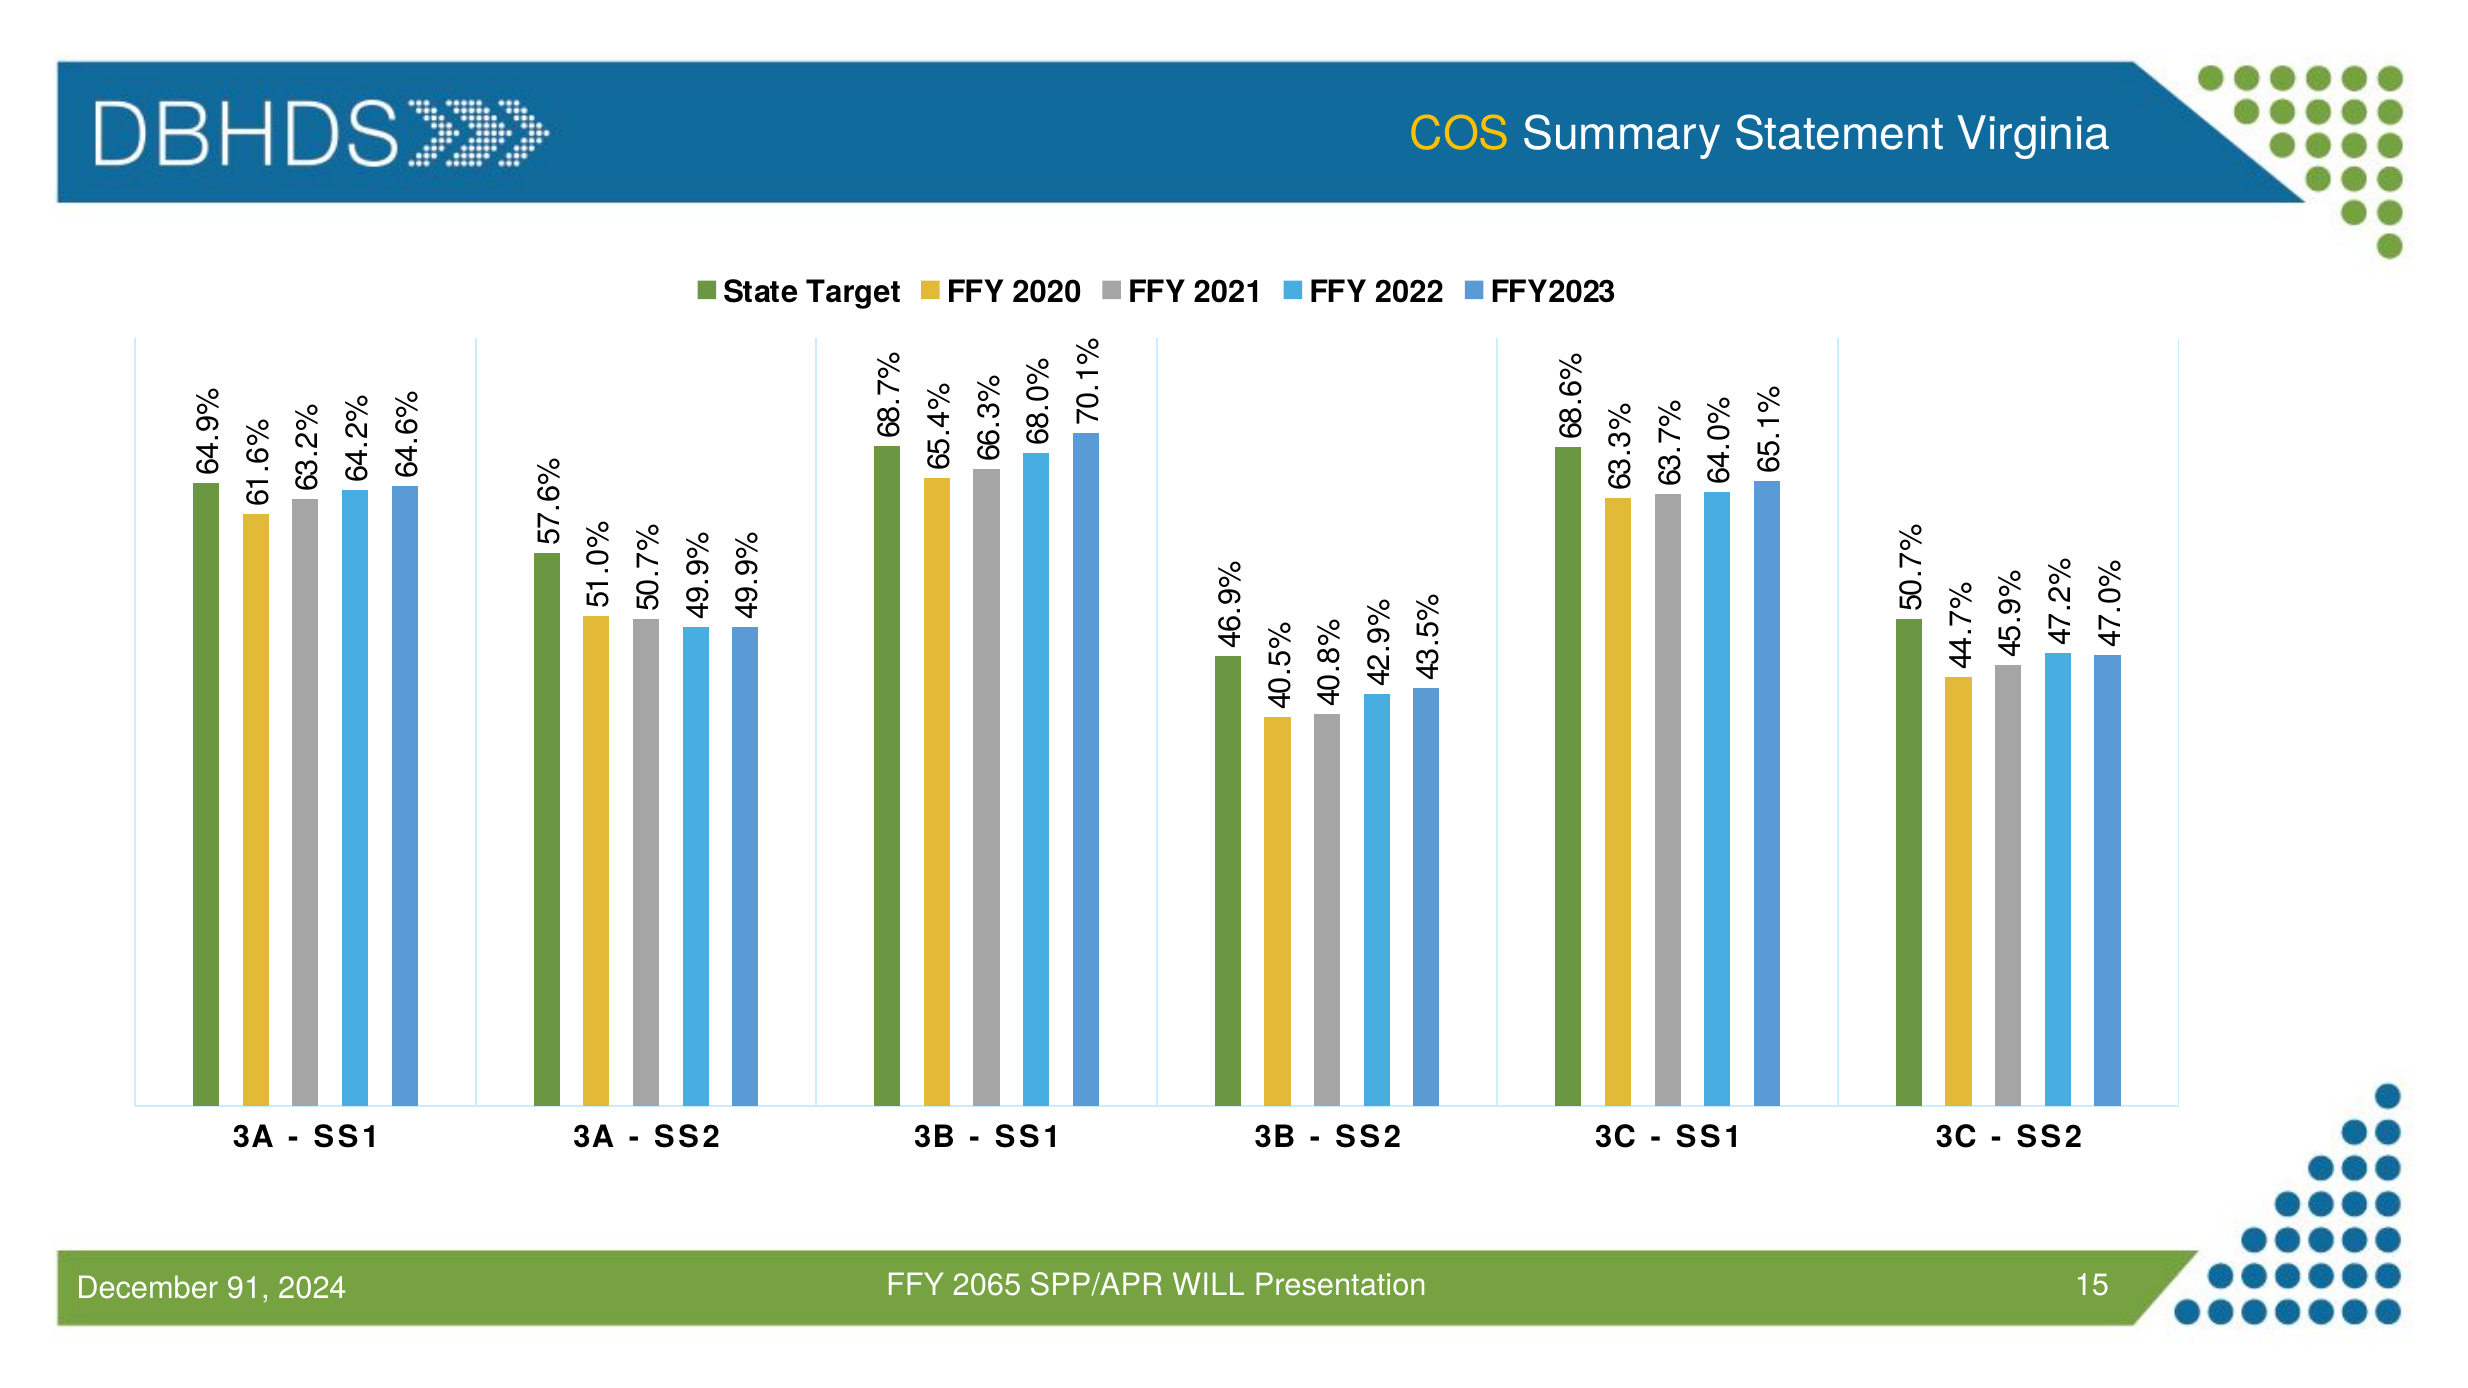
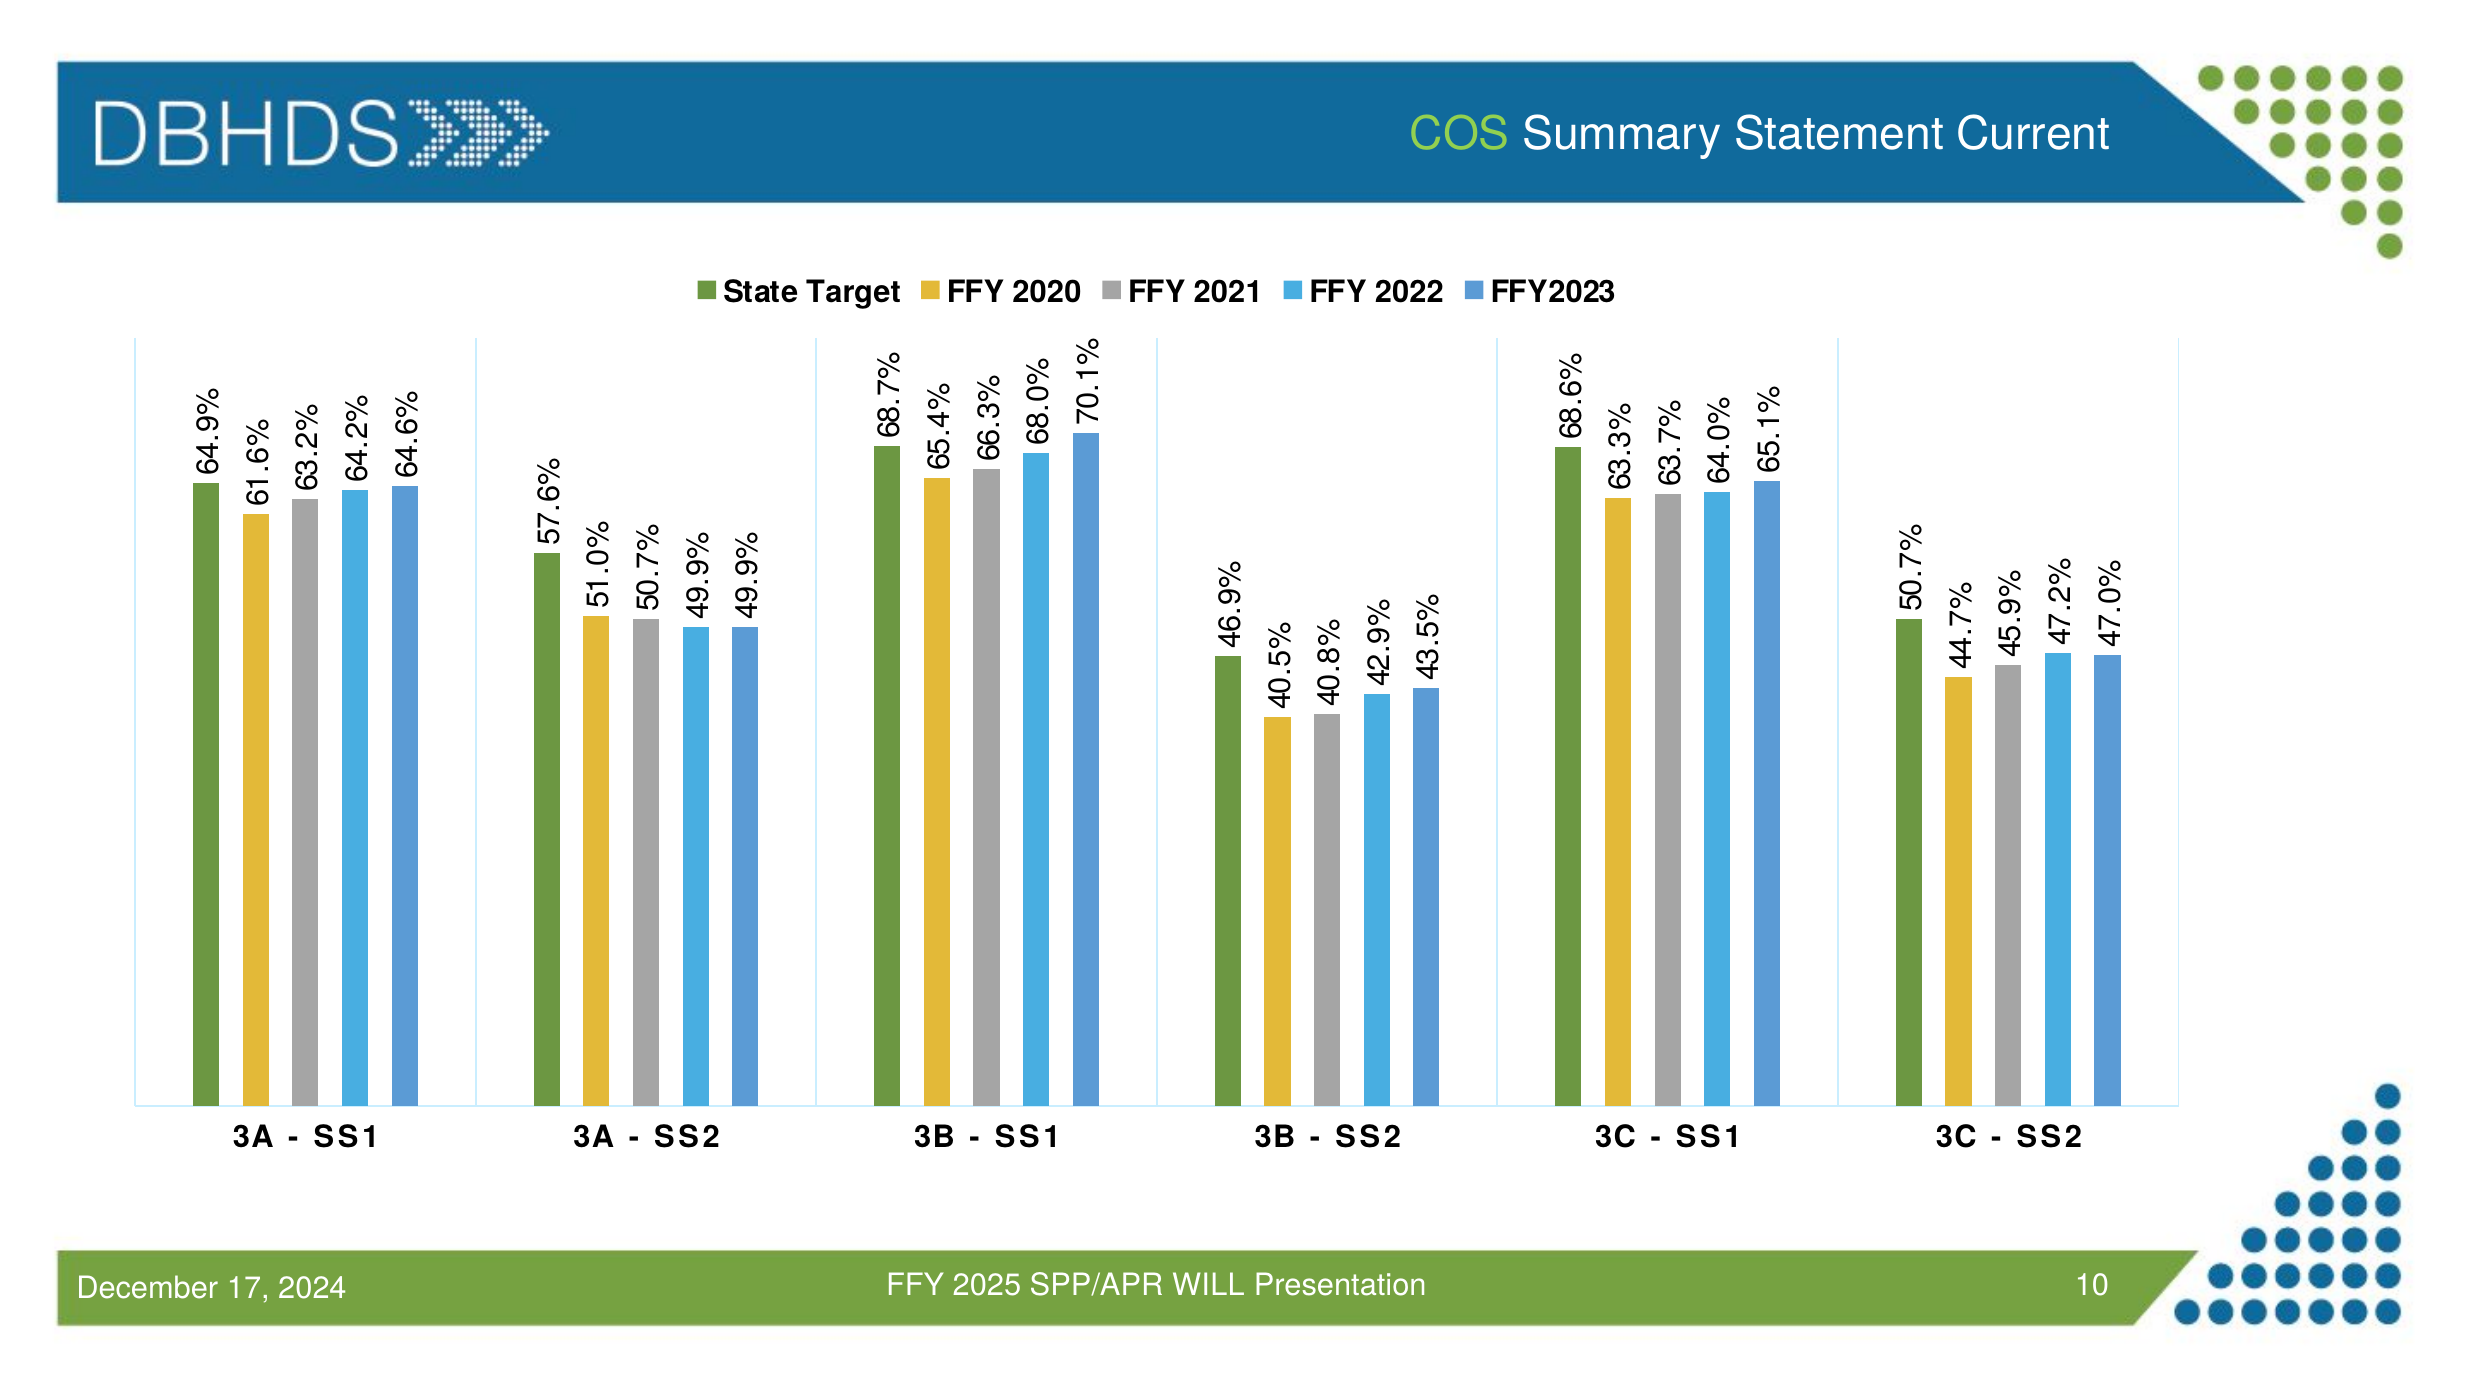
COS colour: yellow -> light green (1460, 134)
Virginia: Virginia -> Current (2034, 134)
2065: 2065 -> 2025 (987, 1285)
15: 15 -> 10 (2092, 1285)
91: 91 -> 17 (248, 1289)
